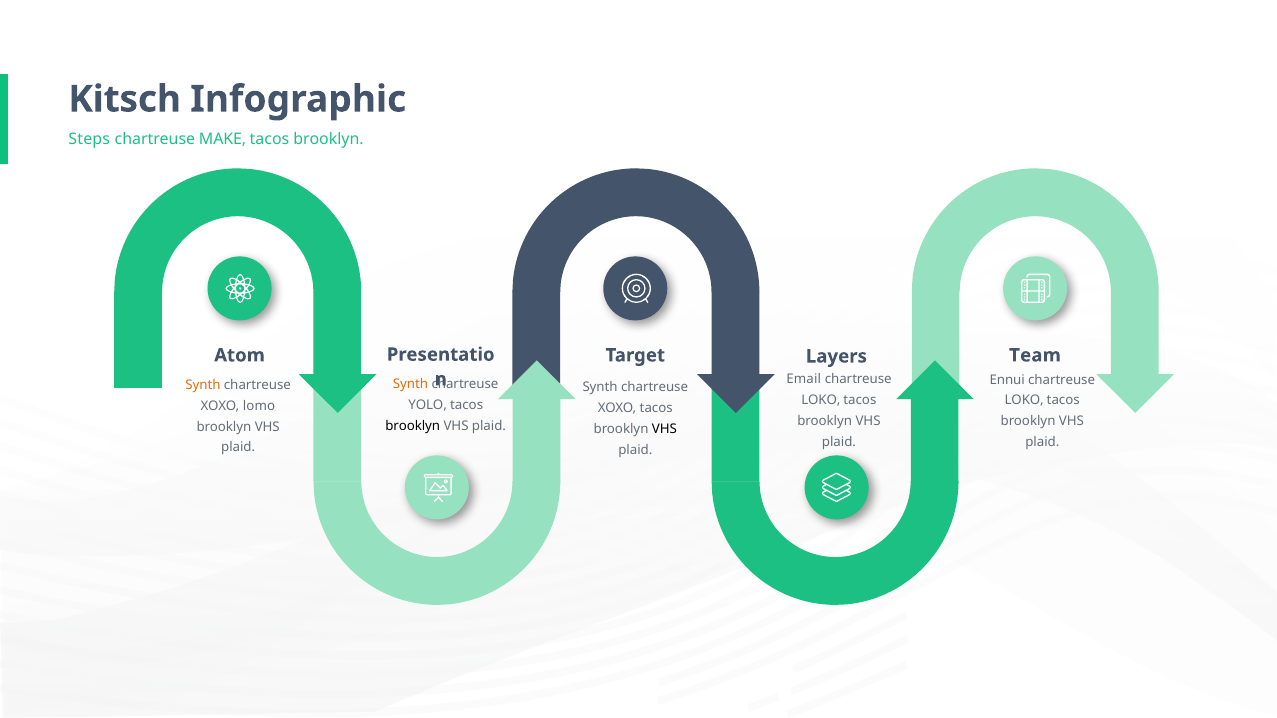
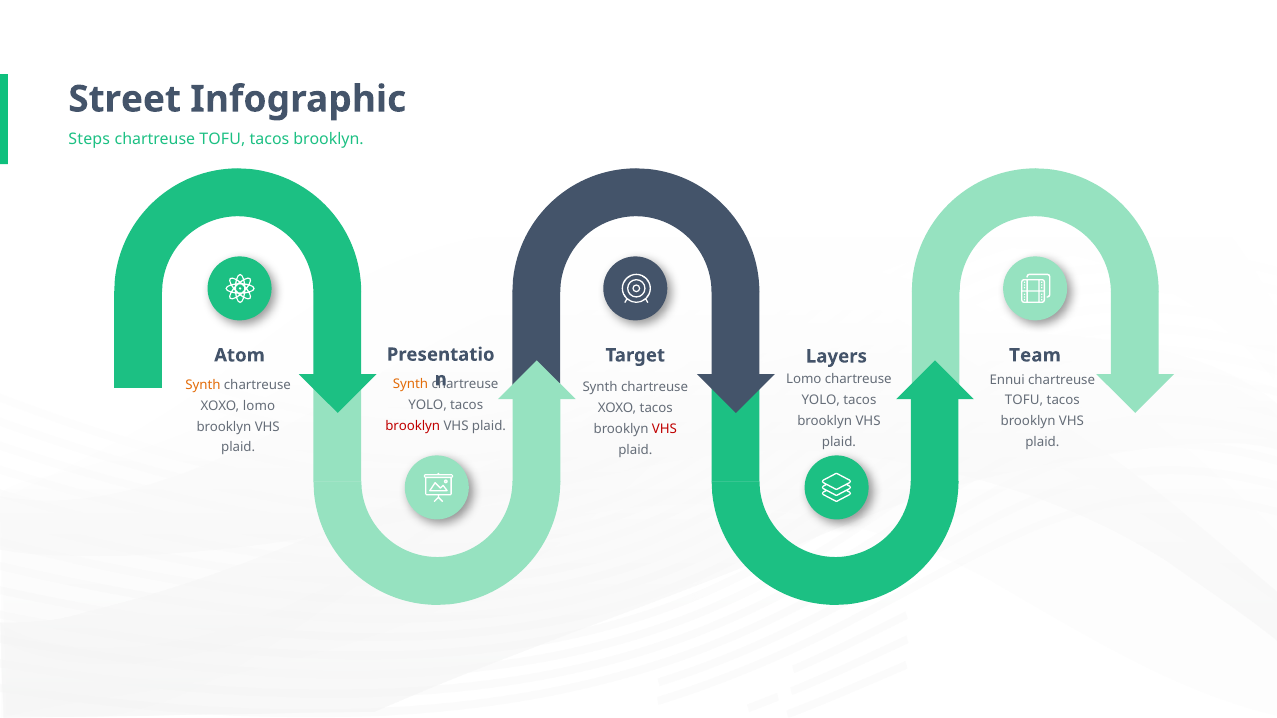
Kitsch: Kitsch -> Street (125, 99)
MAKE: MAKE -> TOFU (222, 140)
Email: Email -> Lomo (804, 380)
LOKO: LOKO -> YOLO (821, 401)
LOKO: LOKO -> TOFU (1024, 401)
brooklyn colour: black -> red (413, 426)
VHS colour: black -> red (664, 429)
